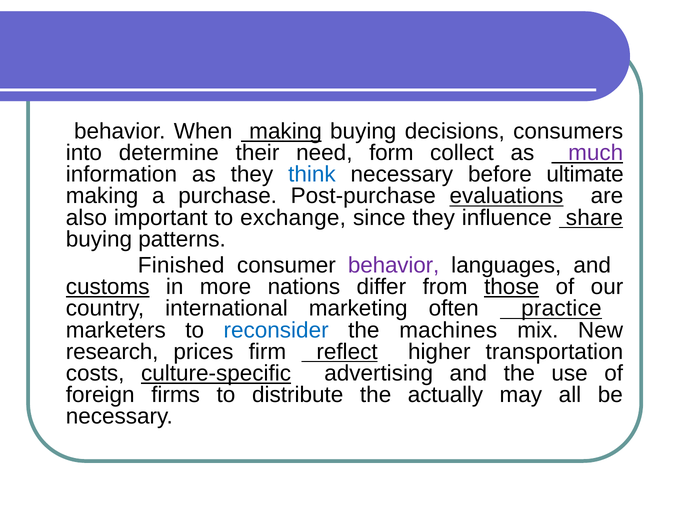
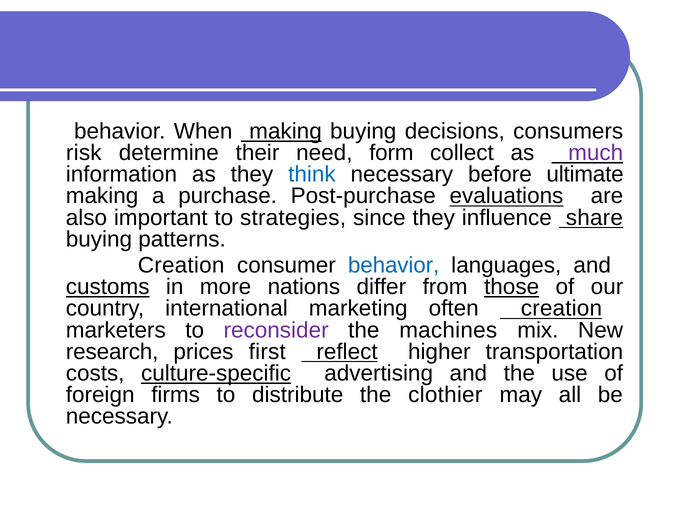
into: into -> risk (84, 153)
exchange: exchange -> strategies (293, 218)
Finished: Finished -> Creation (181, 265)
behavior colour: purple -> blue (394, 265)
often practice: practice -> creation (561, 309)
reconsider colour: blue -> purple (276, 330)
firm: firm -> first (267, 352)
actually: actually -> clothier (445, 395)
